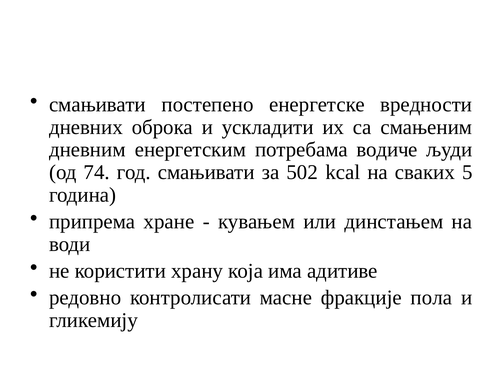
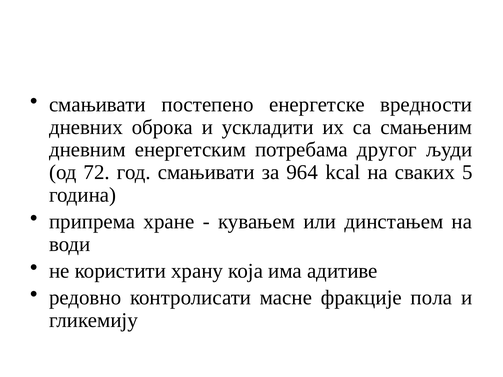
водиче: водиче -> другог (387, 150)
74: 74 -> 72 (97, 172)
502: 502 -> 964 (302, 172)
